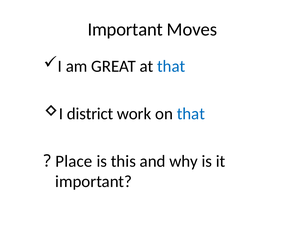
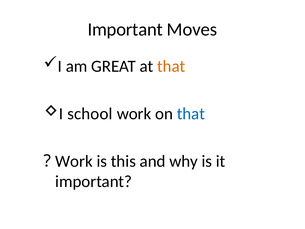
that colour: blue -> orange (171, 66)
district: district -> school (90, 114)
Place: Place -> Work (74, 161)
